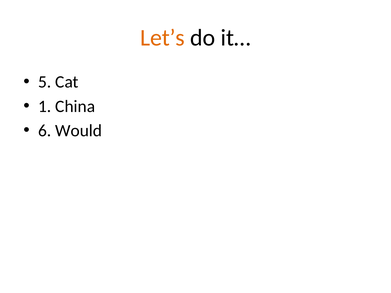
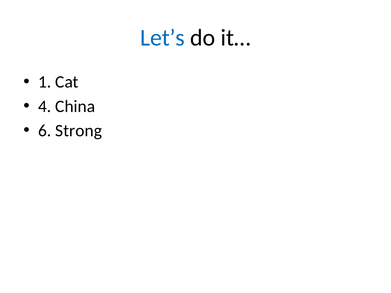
Let’s colour: orange -> blue (163, 38)
5: 5 -> 1 (45, 82)
1: 1 -> 4 (45, 106)
Would: Would -> Strong (79, 131)
